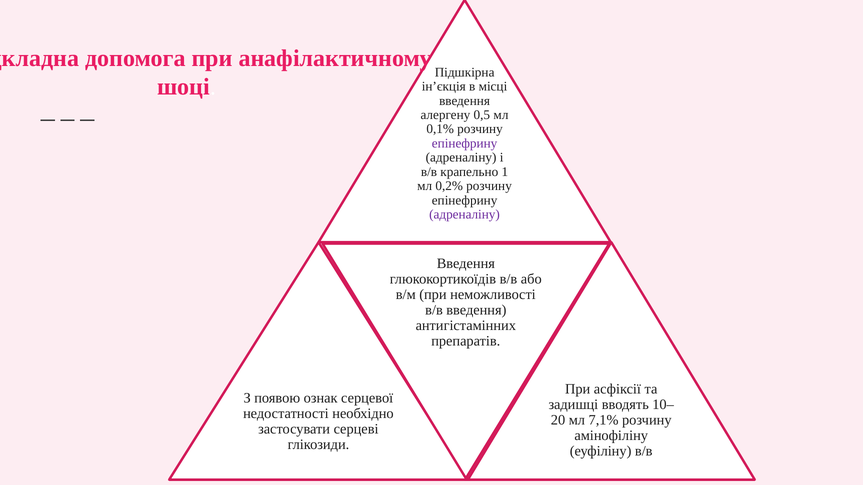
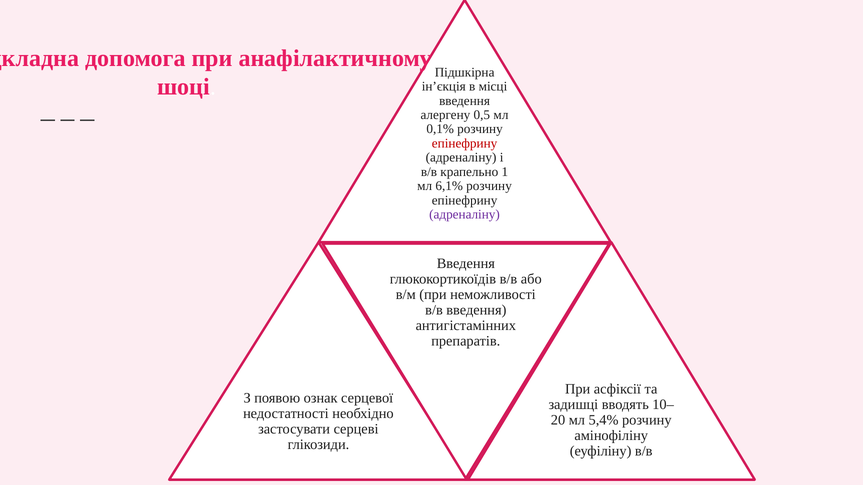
епінефрину colour: purple -> red (465, 143)
0,2%: 0,2% -> 6,1% (449, 186)
7,1%: 7,1% -> 5,4% (604, 420)
